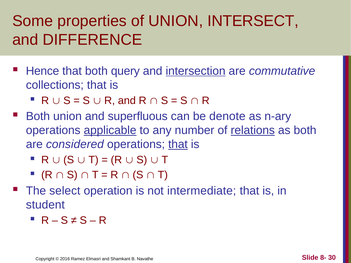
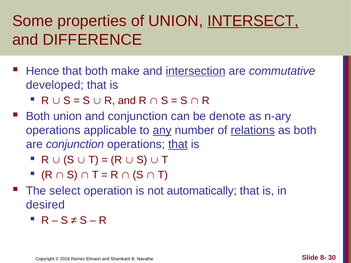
INTERSECT underline: none -> present (253, 21)
query: query -> make (125, 71)
collections: collections -> developed (55, 85)
and superfluous: superfluous -> conjunction (138, 116)
applicable underline: present -> none (110, 130)
any underline: none -> present (162, 130)
are considered: considered -> conjunction (75, 145)
intermediate: intermediate -> automatically (202, 191)
student: student -> desired (45, 205)
